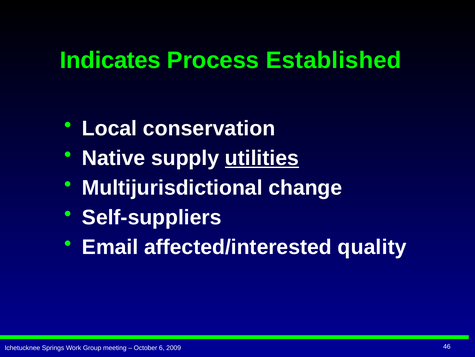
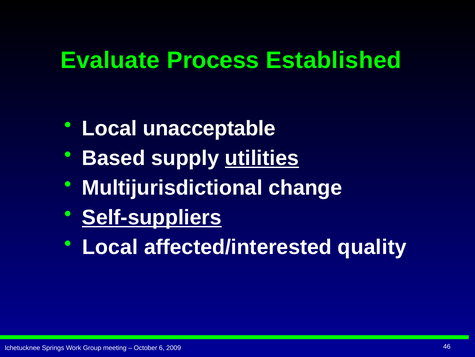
Indicates: Indicates -> Evaluate (110, 60)
conservation: conservation -> unacceptable (209, 128)
Native: Native -> Based (114, 158)
Self-suppliers underline: none -> present (152, 217)
Email: Email -> Local (110, 247)
